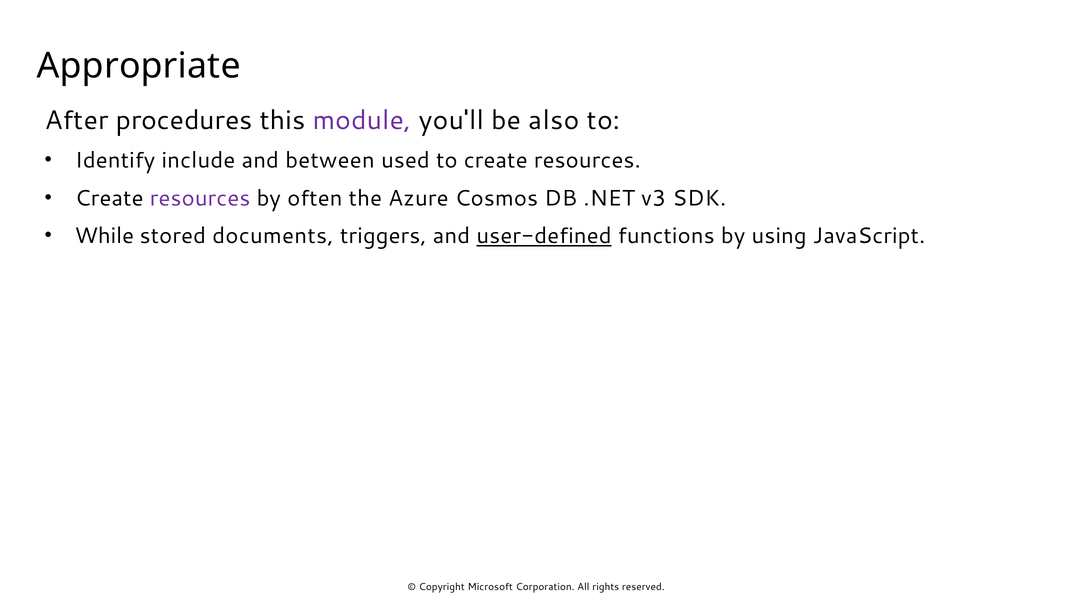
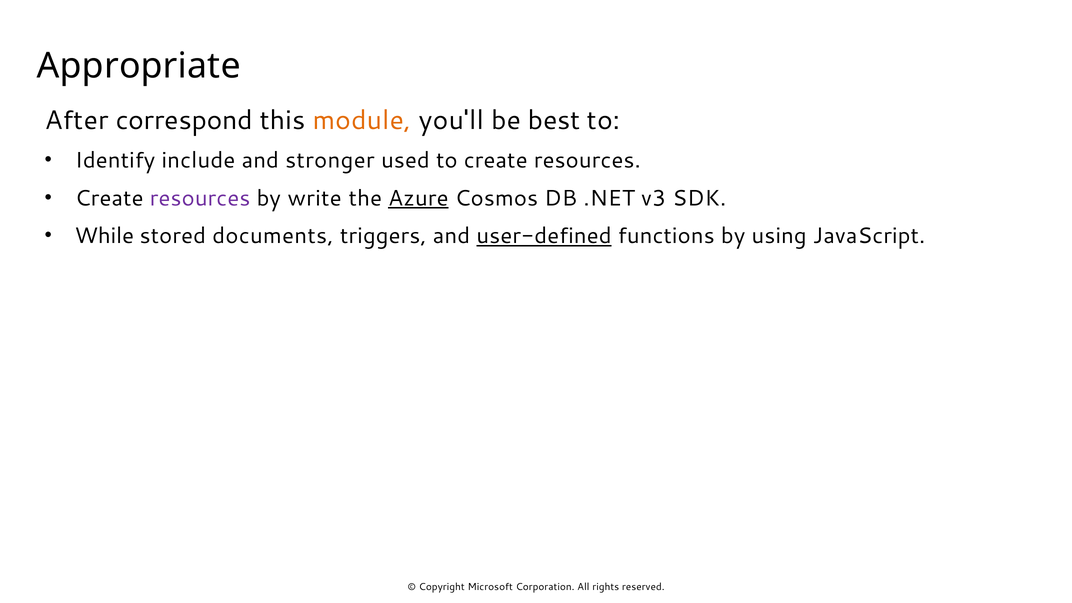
procedures: procedures -> correspond (184, 120)
module colour: purple -> orange (362, 120)
also: also -> best (554, 120)
between: between -> stronger (330, 161)
often: often -> write (315, 198)
Azure underline: none -> present (418, 198)
